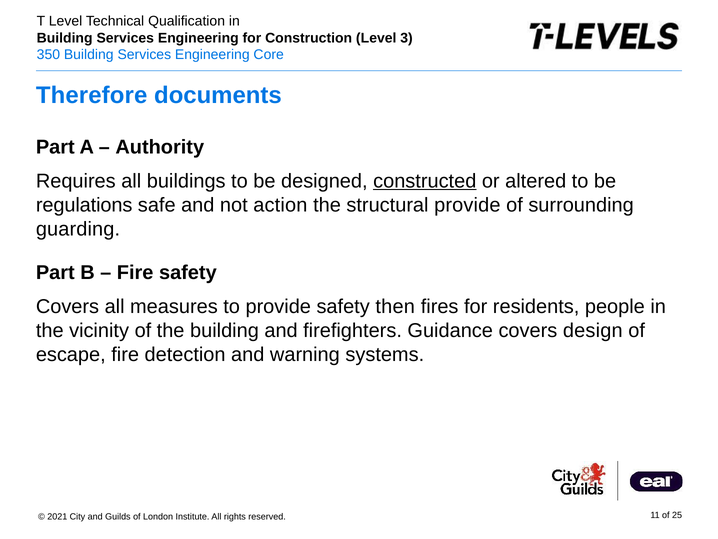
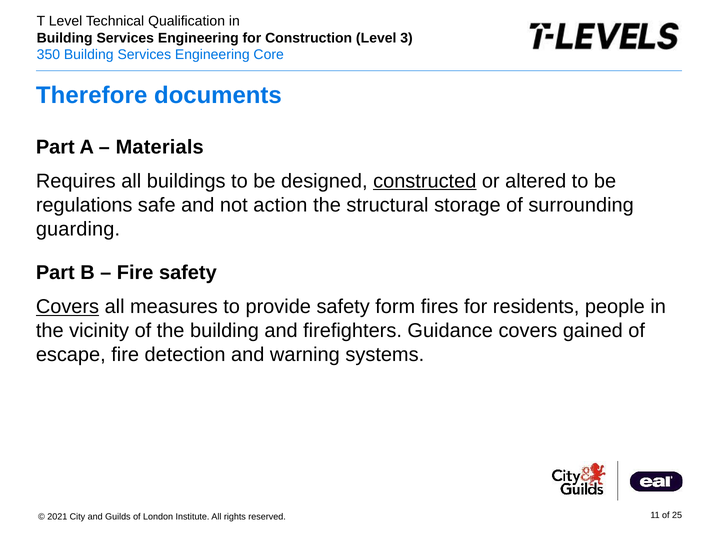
Authority: Authority -> Materials (160, 147)
structural provide: provide -> storage (467, 205)
Covers underline: none -> present (67, 307)
then: then -> form (395, 307)
design: design -> gained (593, 330)
